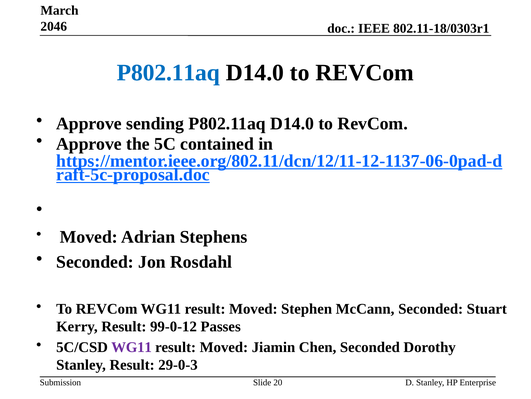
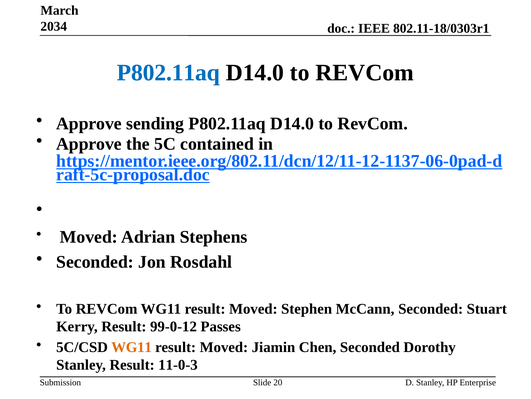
2046: 2046 -> 2034 (54, 26)
WG11 colour: purple -> orange (132, 347)
29-0-3: 29-0-3 -> 11-0-3 (178, 364)
